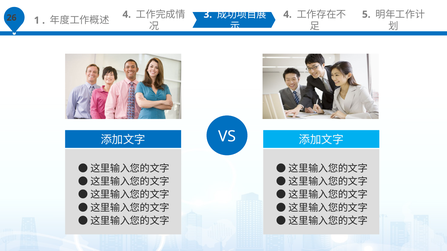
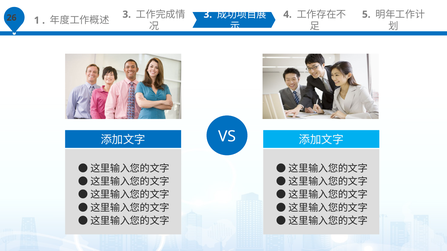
4: 4 -> 3 (127, 14)
